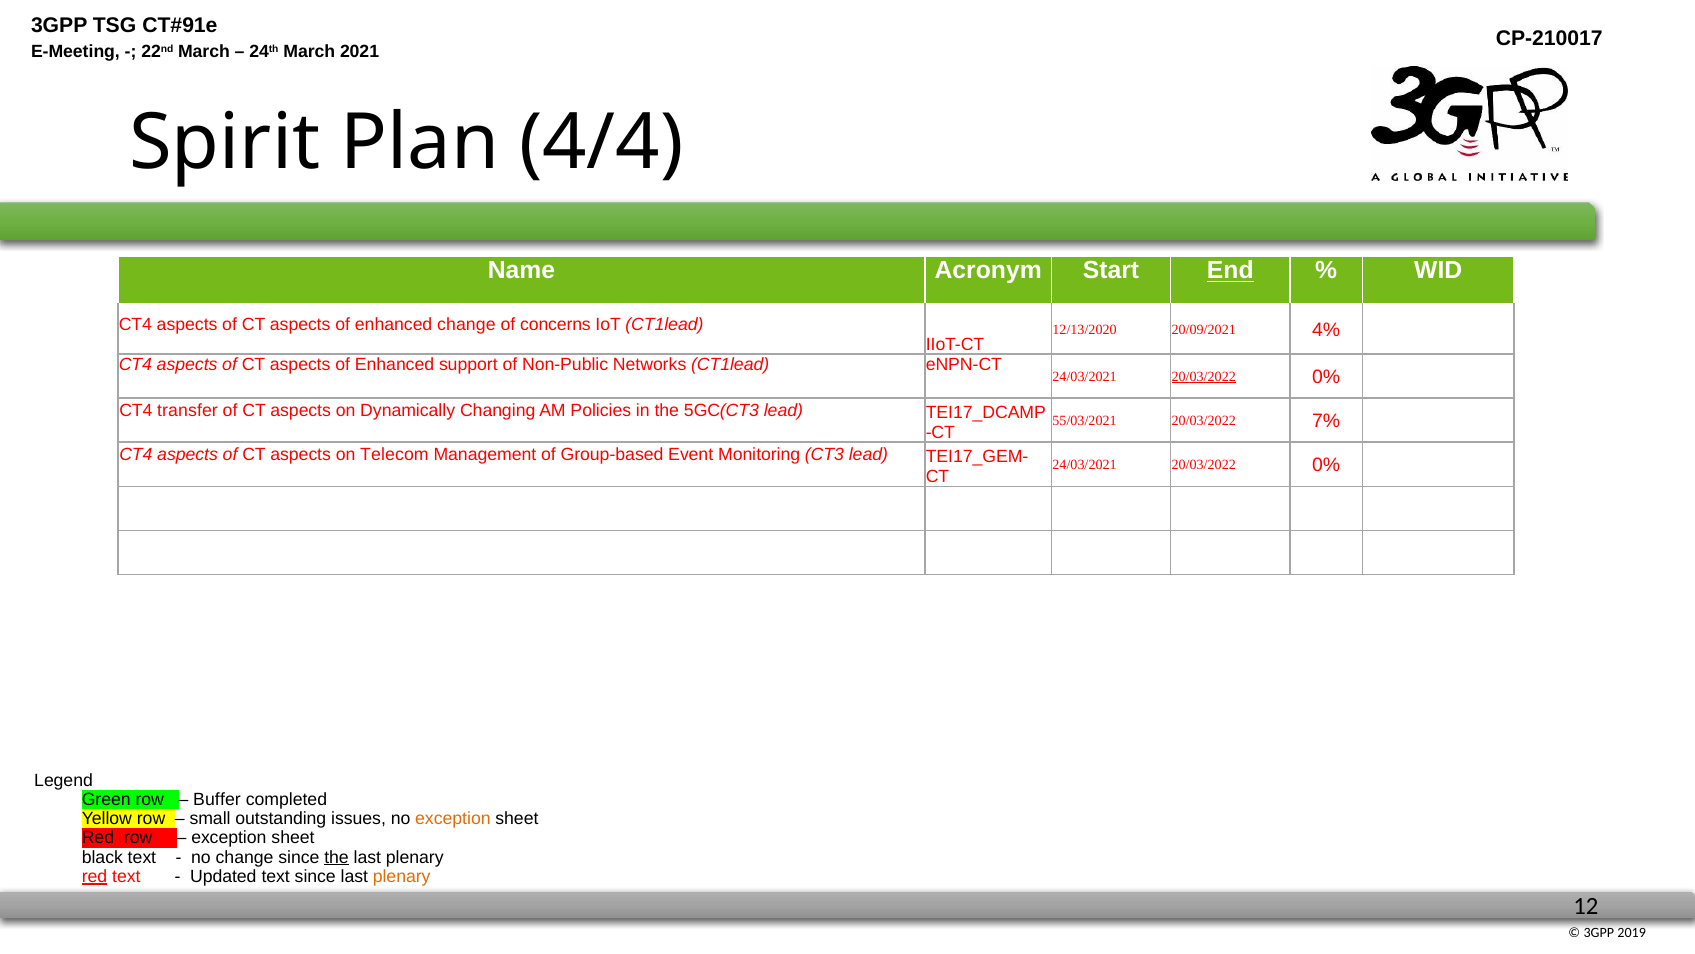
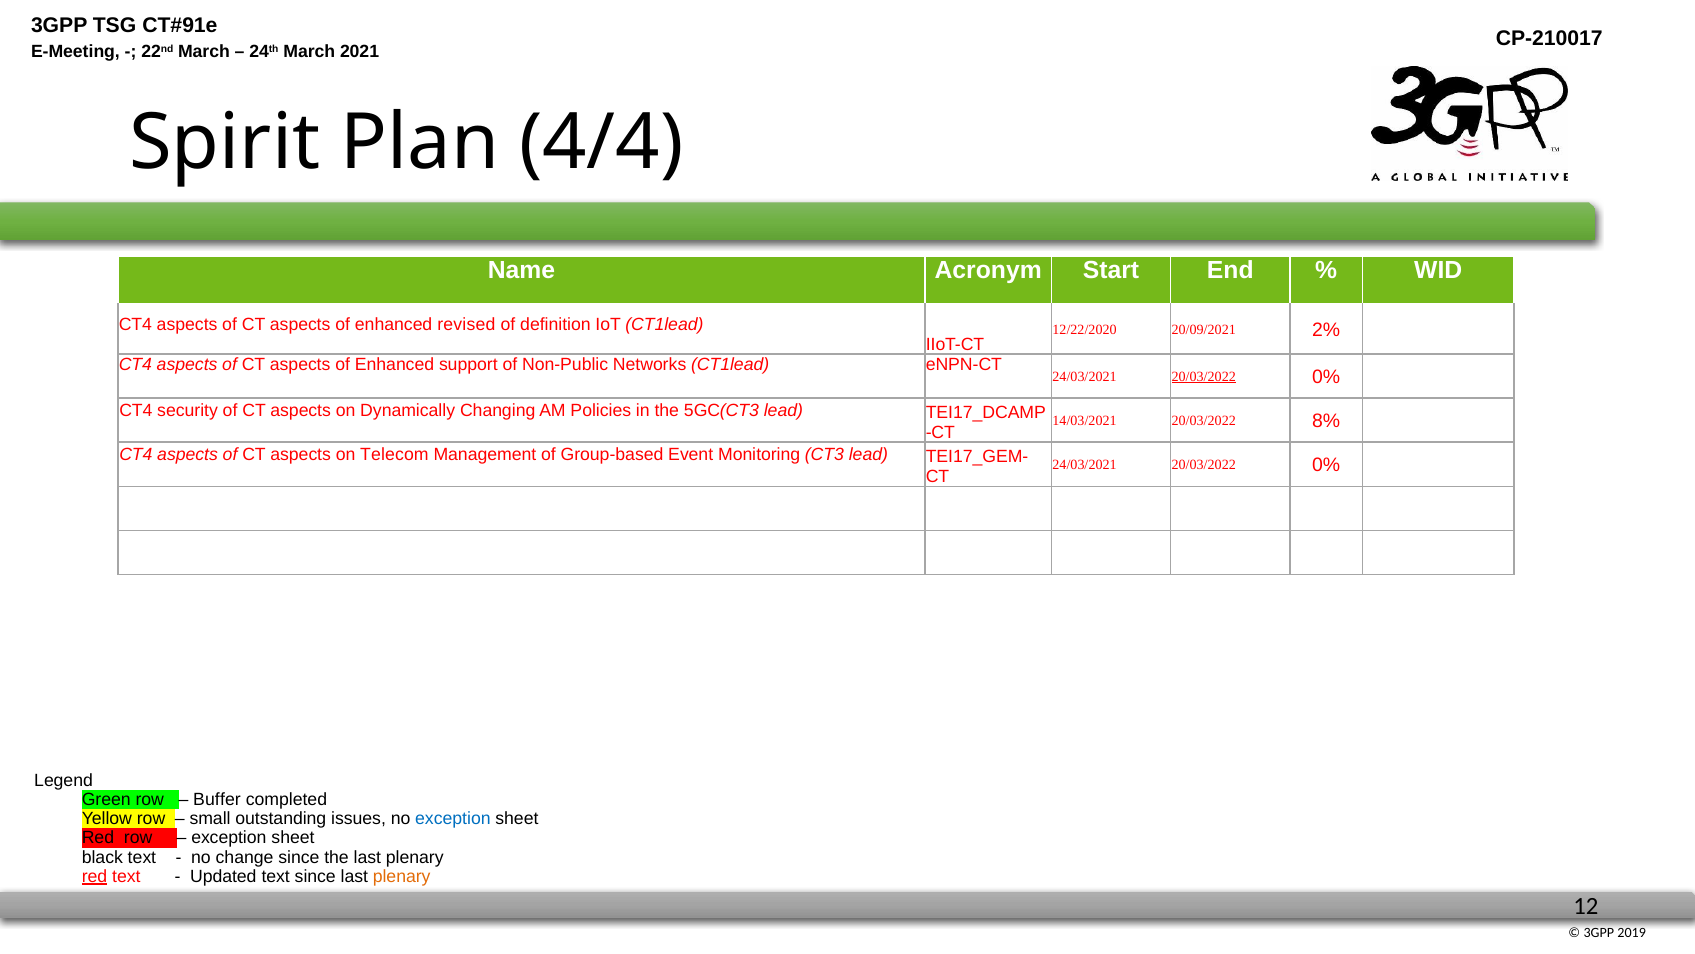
End underline: present -> none (1230, 270)
enhanced change: change -> revised (466, 324)
concerns: concerns -> definition (555, 324)
12/13/2020: 12/13/2020 -> 12/22/2020 (1085, 329)
4%: 4% -> 2% (1326, 330)
transfer: transfer -> security (188, 411)
55/03/2021: 55/03/2021 -> 14/03/2021 (1085, 421)
7%: 7% -> 8% (1326, 421)
exception colour: orange -> blue (453, 819)
the underline: present -> none (337, 857)
